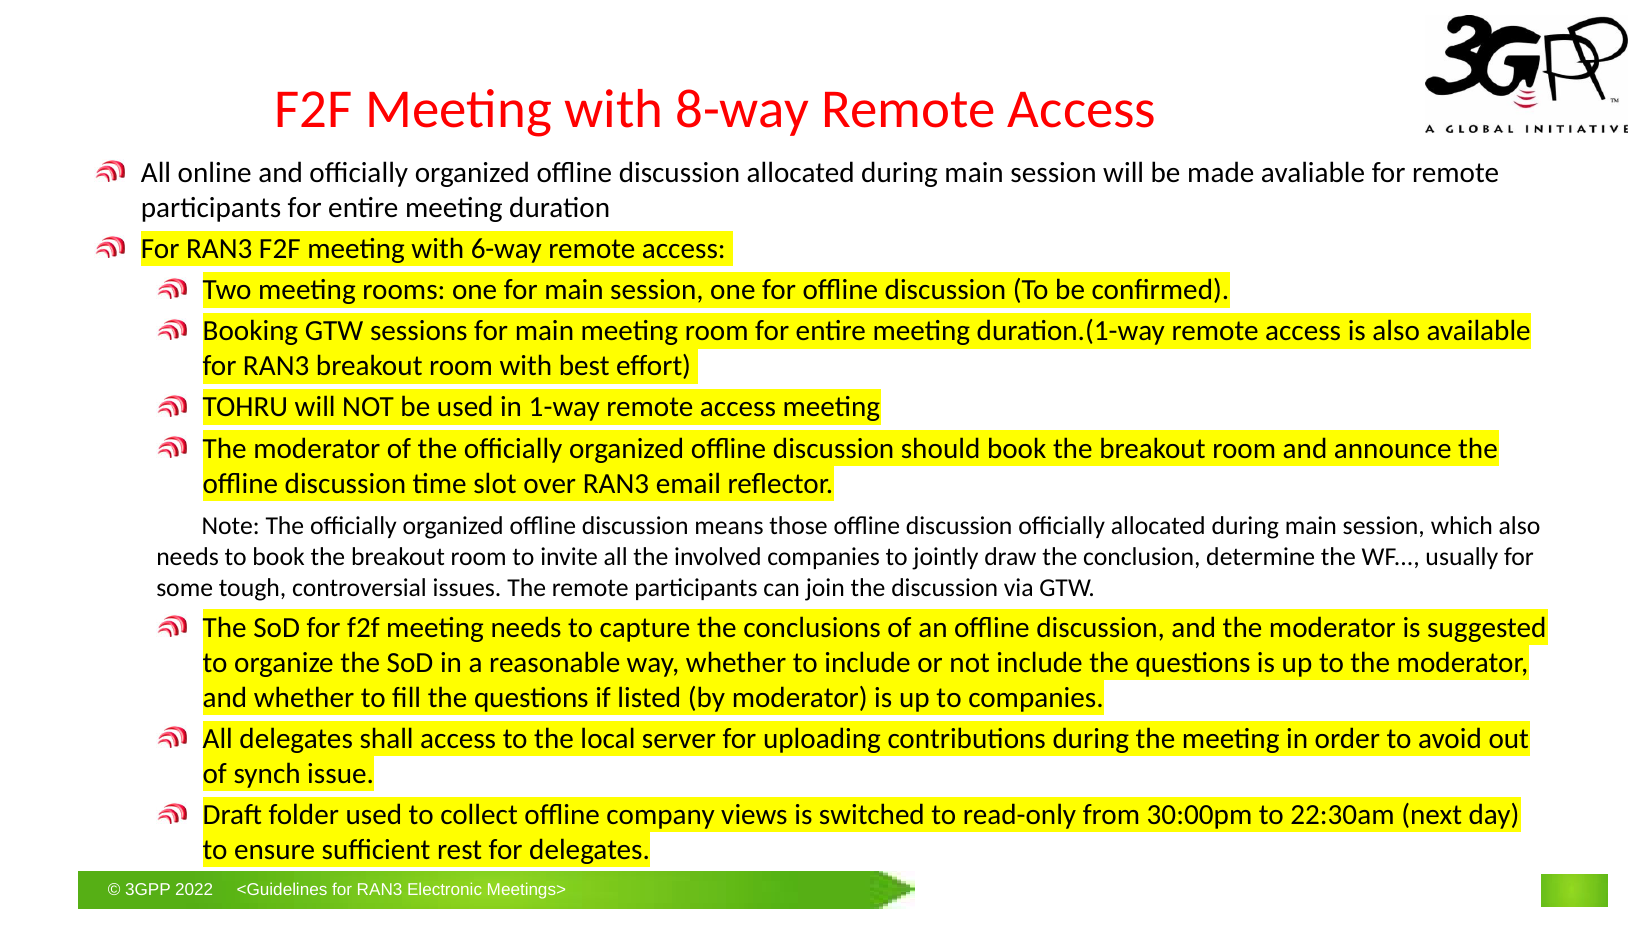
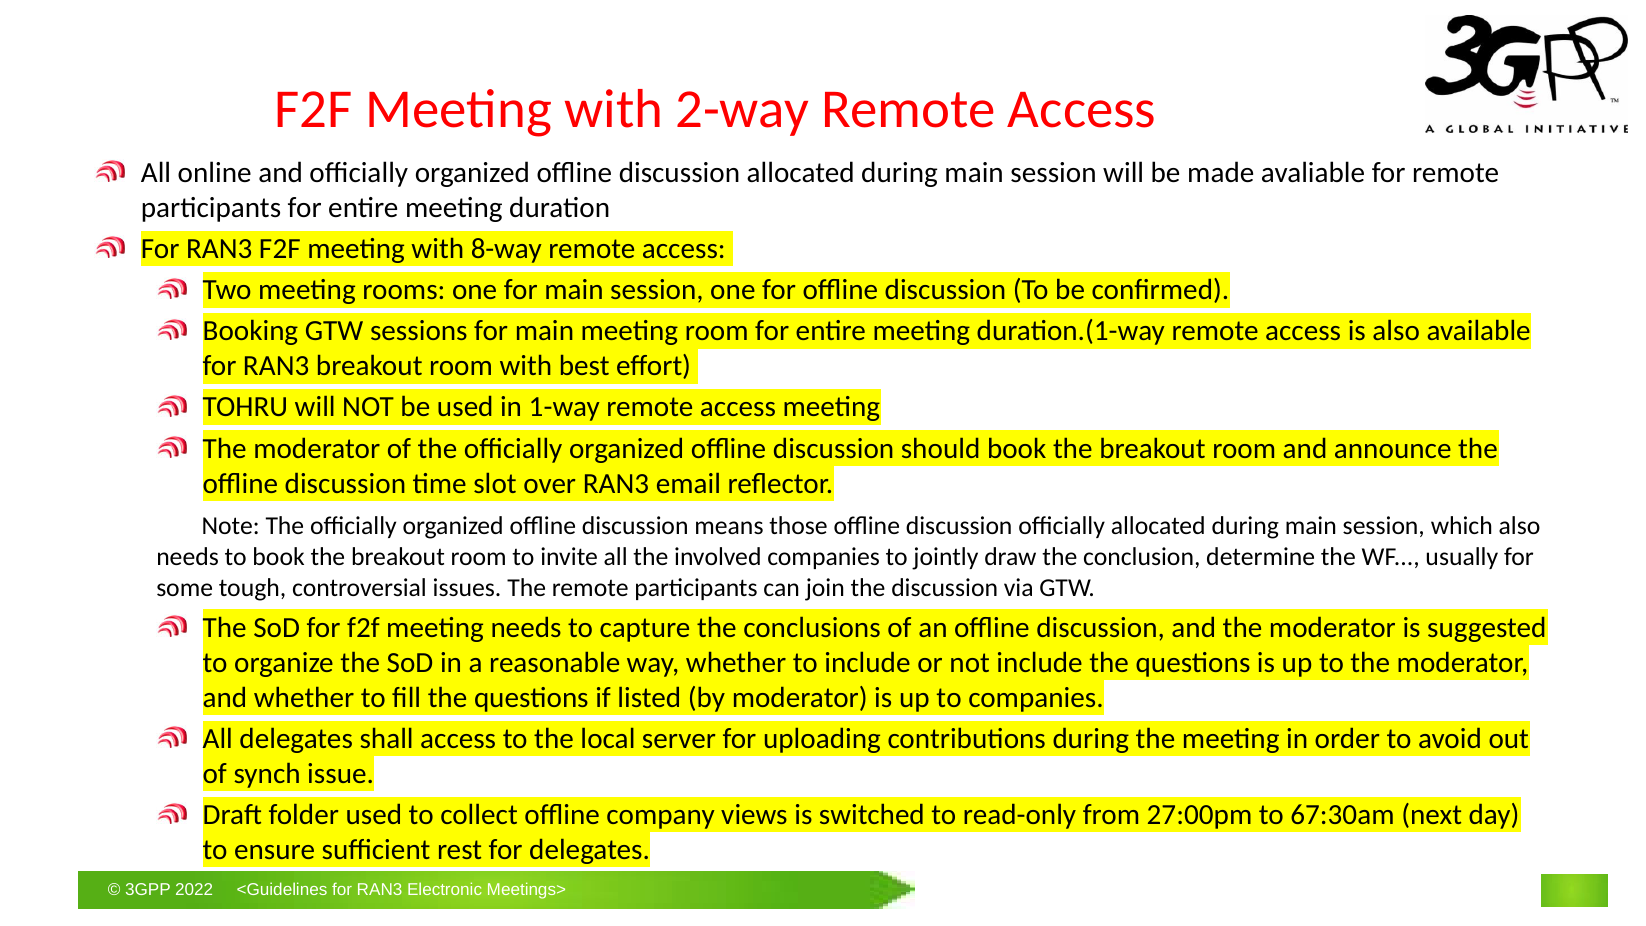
8-way: 8-way -> 2-way (743, 109)
6-way: 6-way -> 8-way (506, 249)
30:00pm: 30:00pm -> 27:00pm (1200, 815)
22:30am: 22:30am -> 67:30am (1342, 815)
